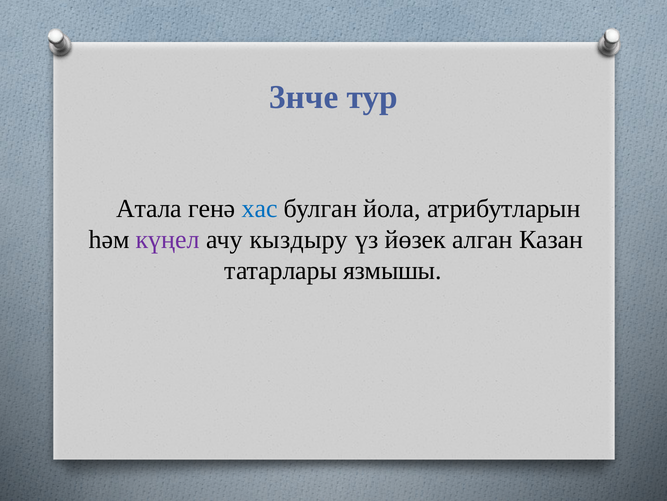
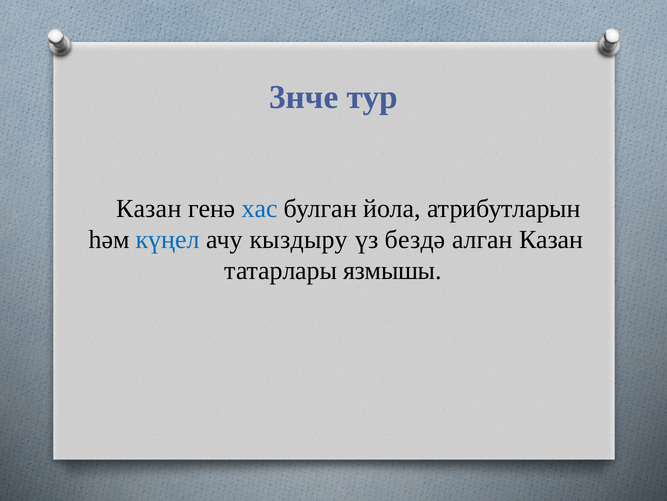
Атала: Атала -> Казан (149, 208)
күңел colour: purple -> blue (168, 239)
йөзек: йөзек -> бездә (415, 239)
